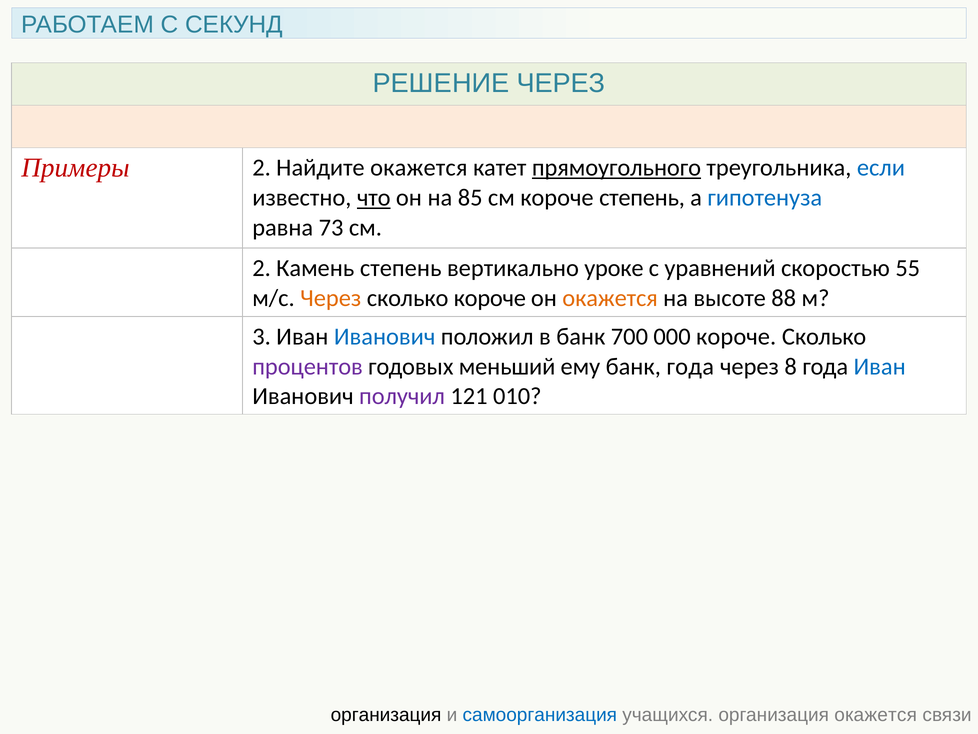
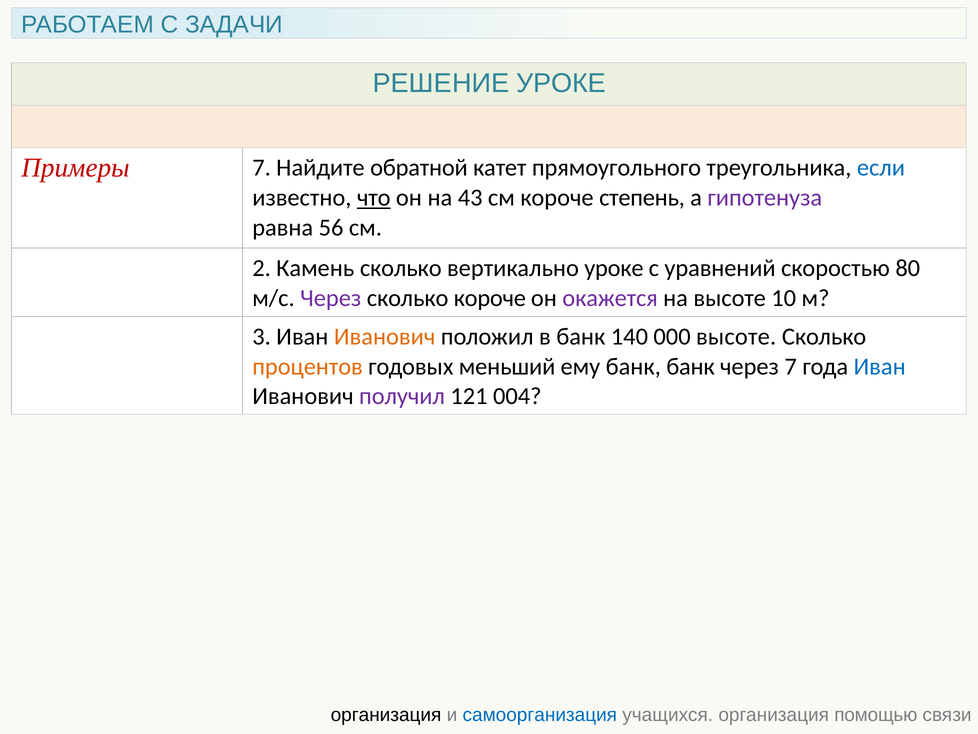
СЕКУНД: СЕКУНД -> ЗАДАЧИ (234, 25)
РЕШЕНИЕ ЧЕРЕЗ: ЧЕРЕЗ -> УРОКЕ (561, 83)
Примеры 2: 2 -> 7 (262, 168)
Найдите окажется: окажется -> обратной (419, 168)
прямоугольного underline: present -> none (616, 168)
85: 85 -> 43 (470, 198)
гипотенуза colour: blue -> purple (765, 198)
73: 73 -> 56 (331, 227)
Камень степень: степень -> сколько (401, 268)
55: 55 -> 80 (908, 268)
Через colour: orange -> purple (331, 298)
окажется colour: orange -> purple (610, 298)
88: 88 -> 10 (784, 298)
Иванович colour: blue -> orange (385, 336)
700: 700 -> 140 (629, 336)
000 короче: короче -> высоте (736, 336)
процентов colour: purple -> orange (308, 366)
банк года: года -> банк (690, 366)
через 8: 8 -> 7 (791, 366)
010: 010 -> 004 (517, 396)
организация окажется: окажется -> помощью (876, 714)
